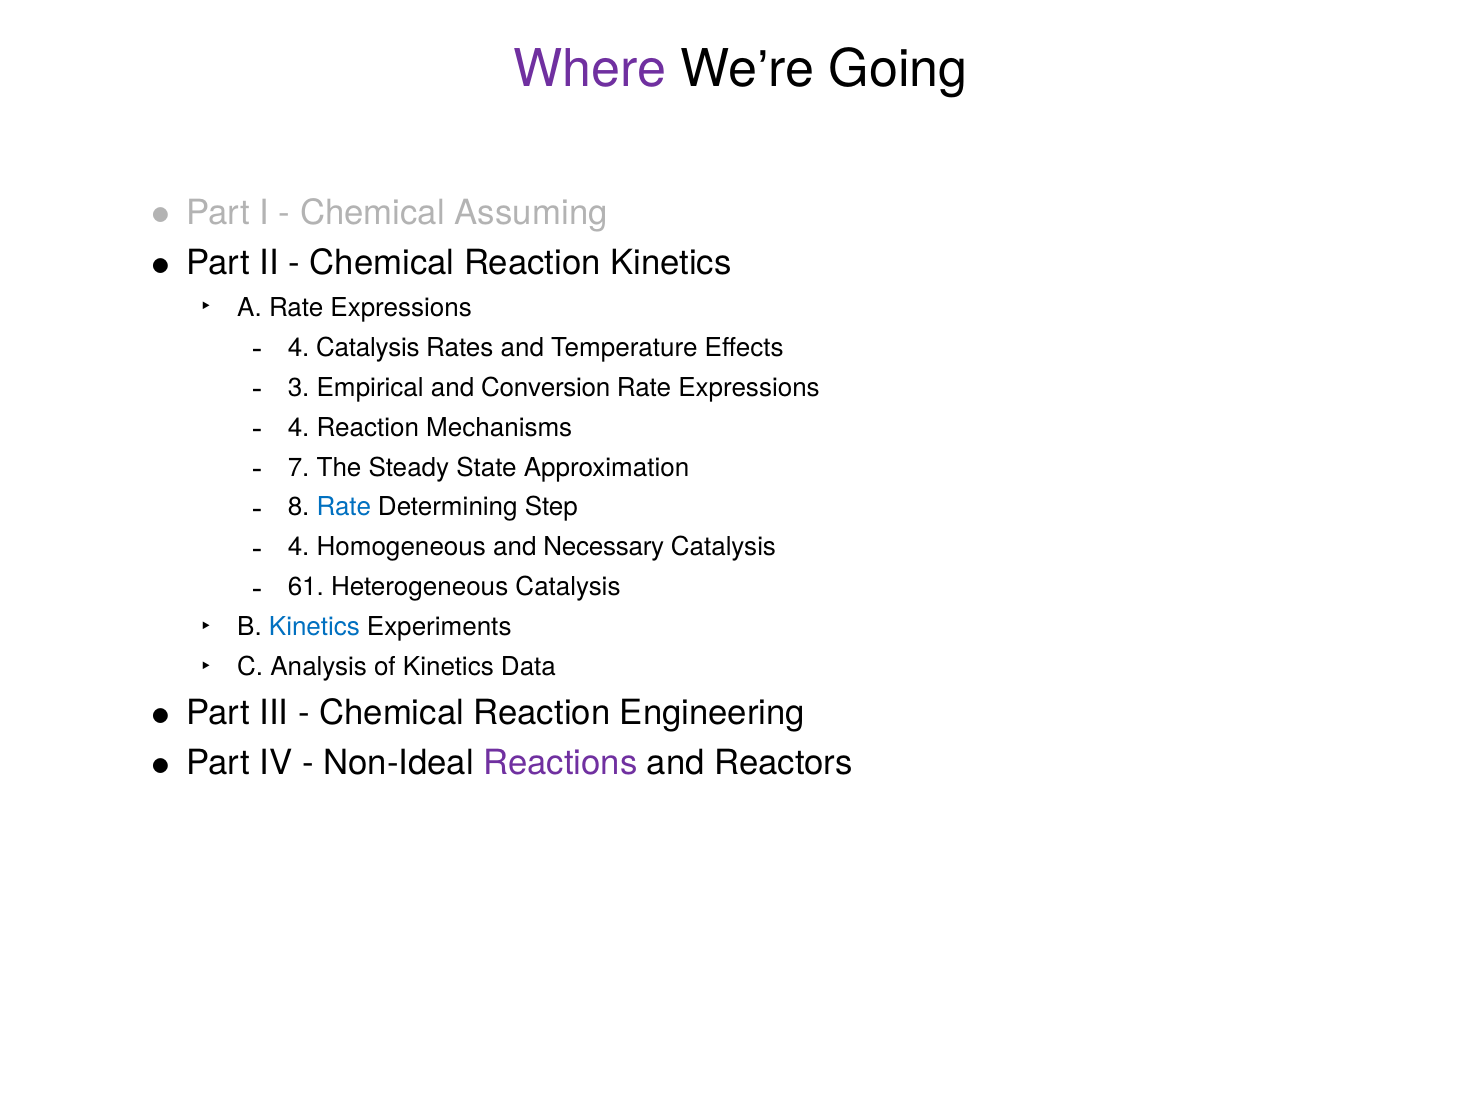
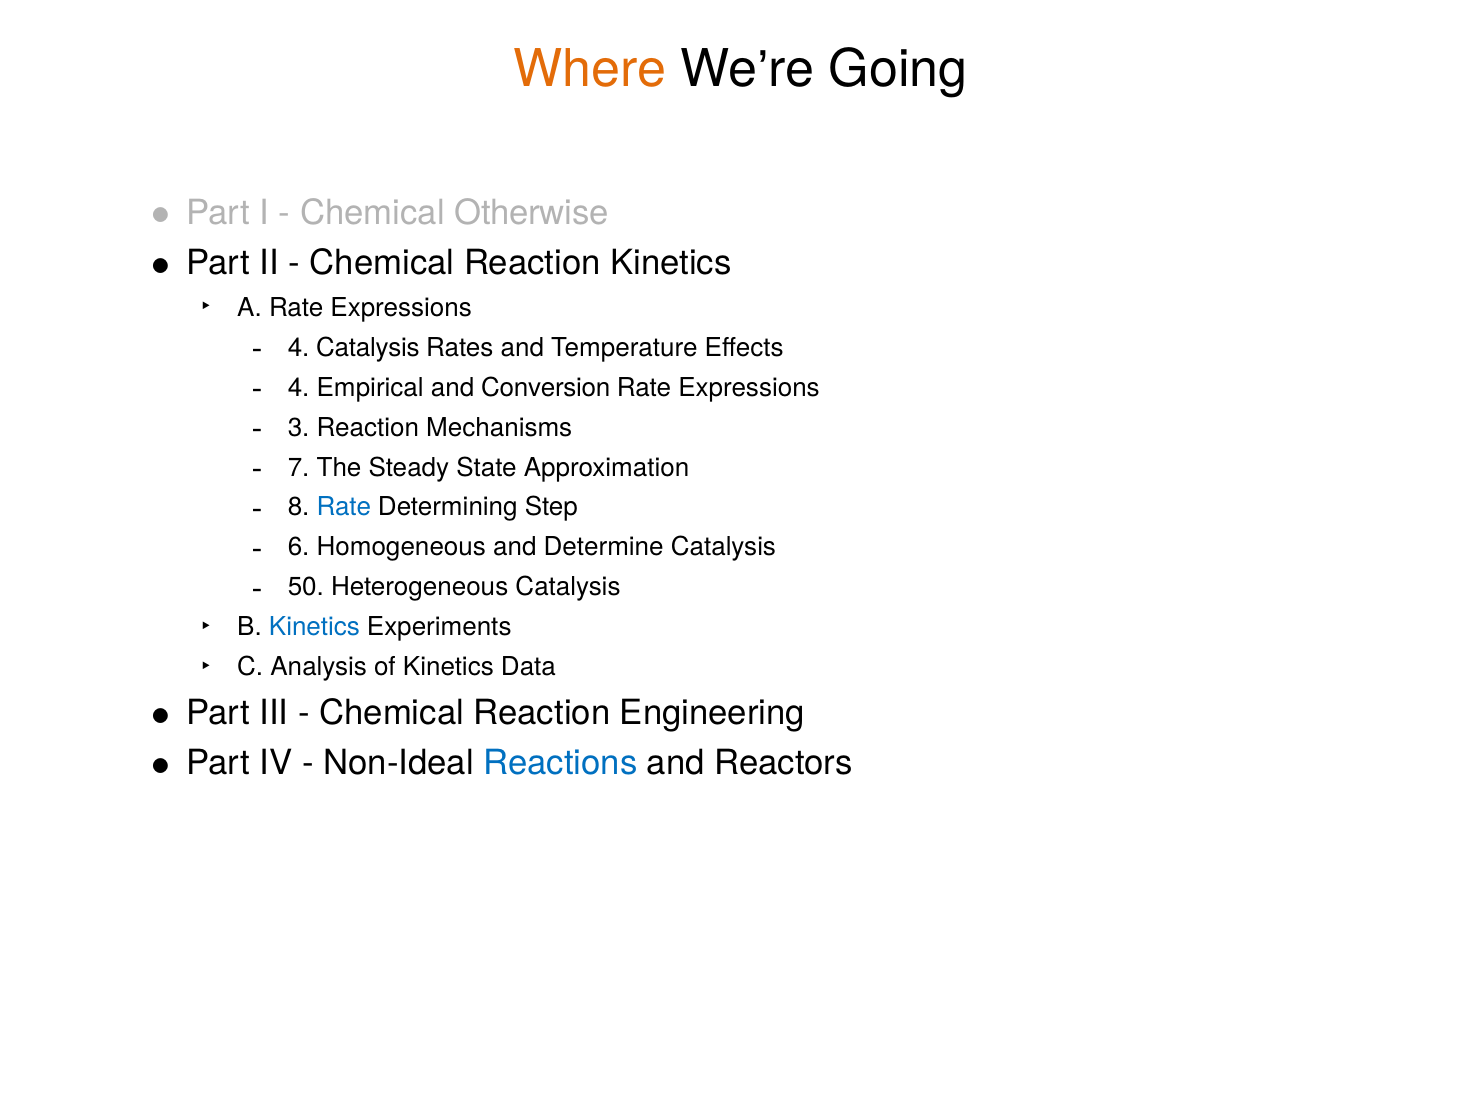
Where colour: purple -> orange (590, 70)
Assuming: Assuming -> Otherwise (532, 213)
3: 3 -> 4 (299, 387)
4: 4 -> 3 (299, 427)
4: 4 -> 6 (299, 547)
Necessary: Necessary -> Determine (604, 547)
61: 61 -> 50 (306, 587)
Reactions colour: purple -> blue (560, 763)
